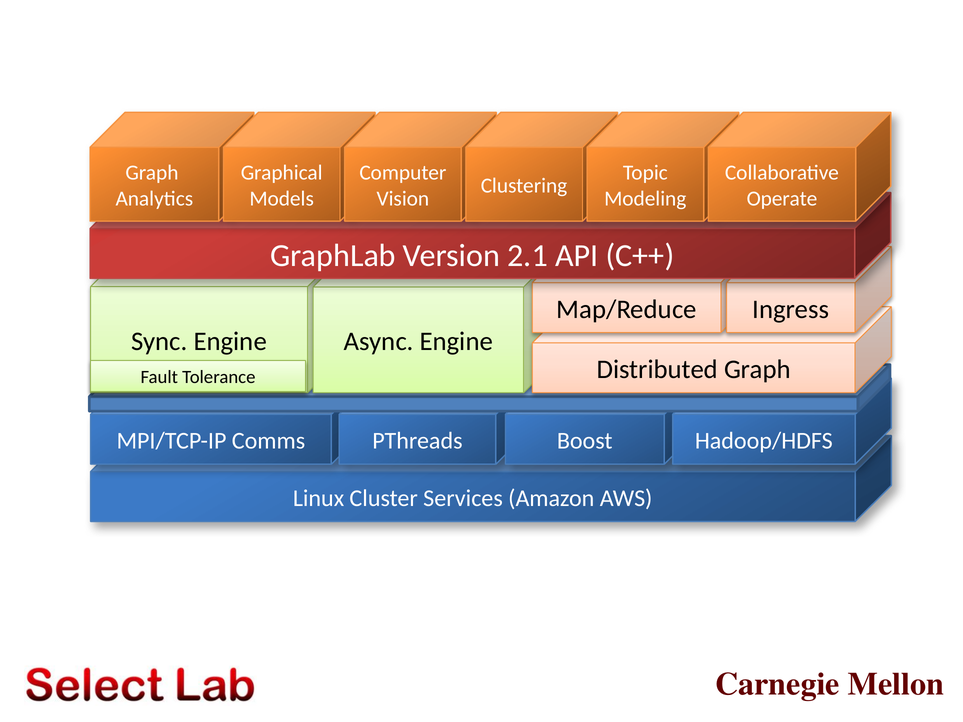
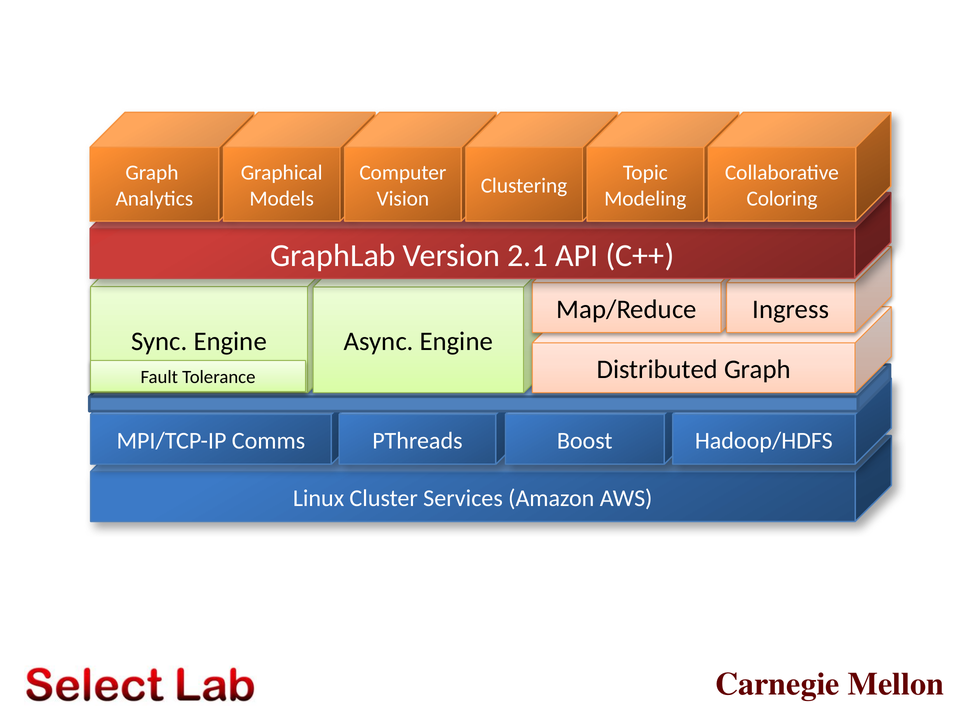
Operate: Operate -> Coloring (782, 199)
